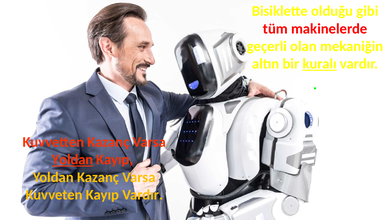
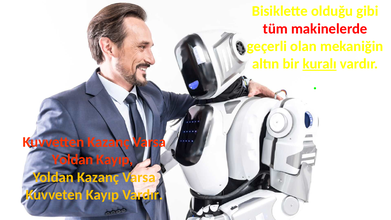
Yoldan underline: present -> none (73, 160)
